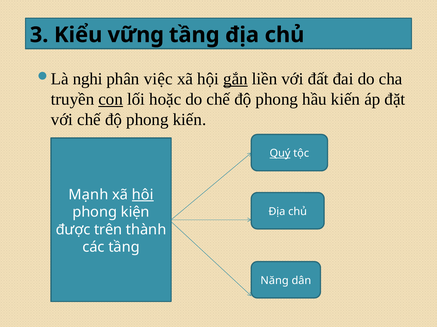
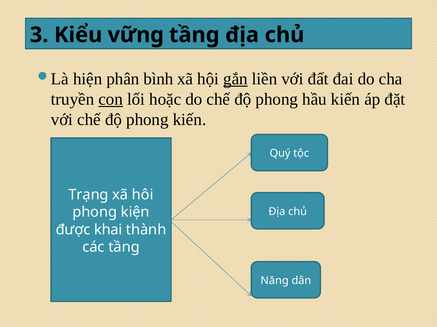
nghi: nghi -> hiện (88, 79)
việc: việc -> bình (158, 79)
Quý underline: present -> none (280, 154)
Mạnh: Mạnh -> Trạng (89, 195)
hôi underline: present -> none (143, 195)
trên: trên -> khai (108, 230)
